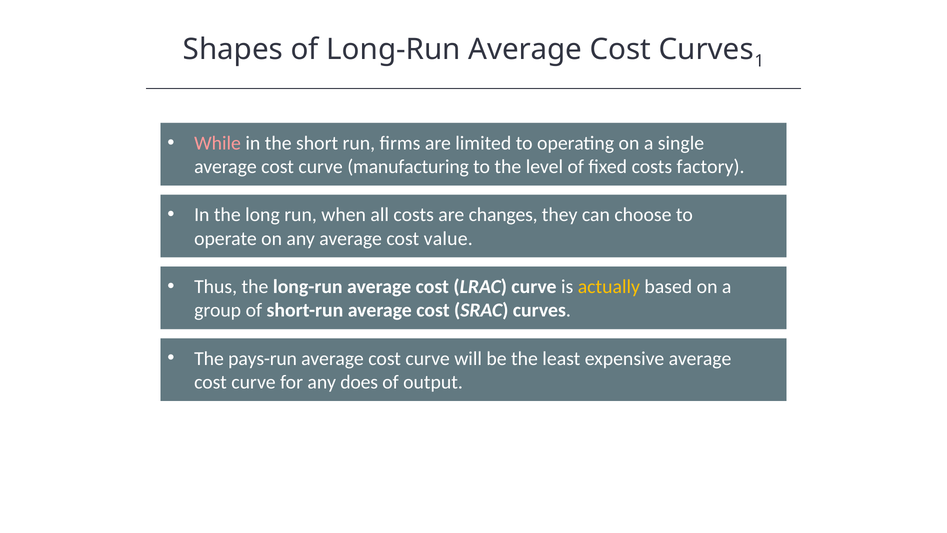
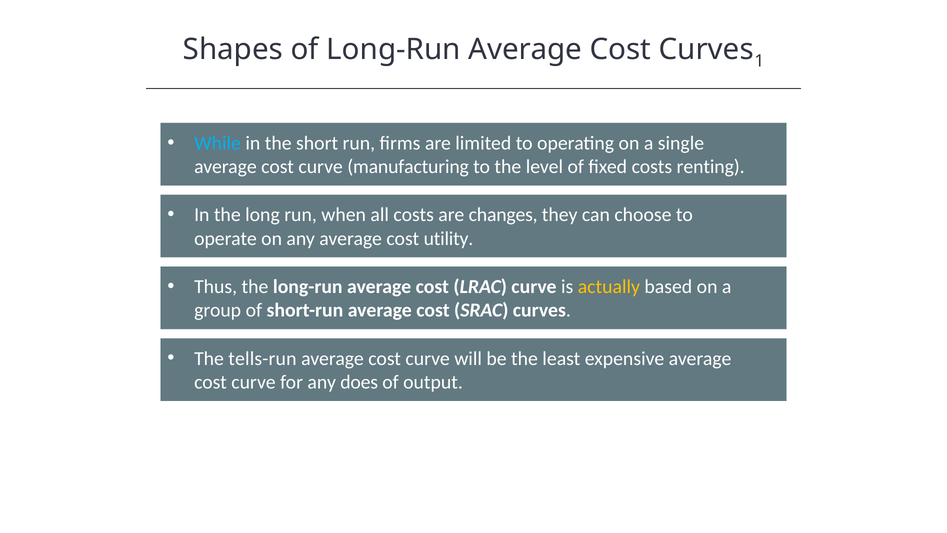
While colour: pink -> light blue (218, 143)
factory: factory -> renting (711, 167)
value: value -> utility (448, 239)
pays-run: pays-run -> tells-run (262, 358)
